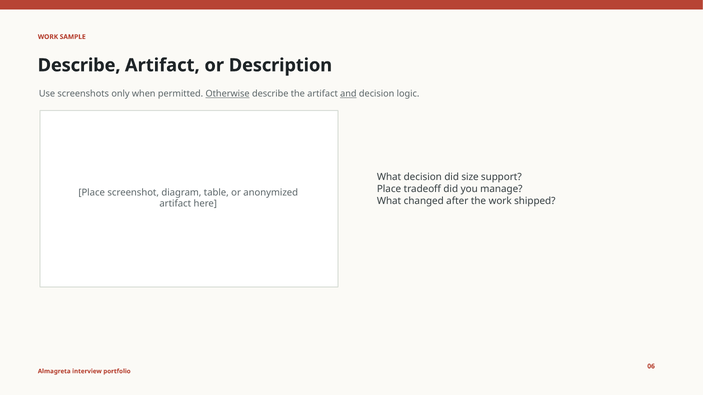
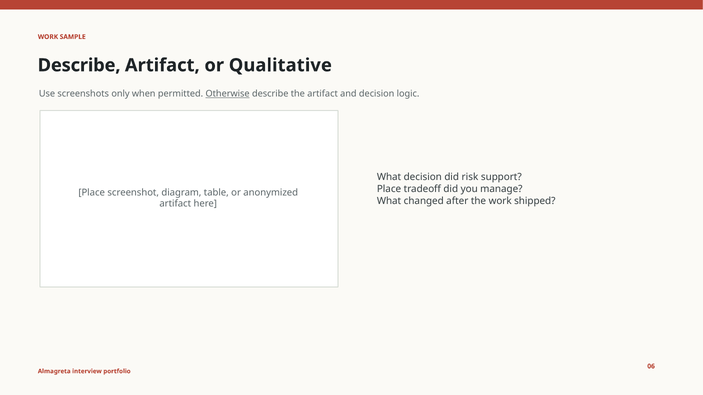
Description: Description -> Qualitative (280, 65)
and underline: present -> none (348, 94)
size: size -> risk (470, 177)
